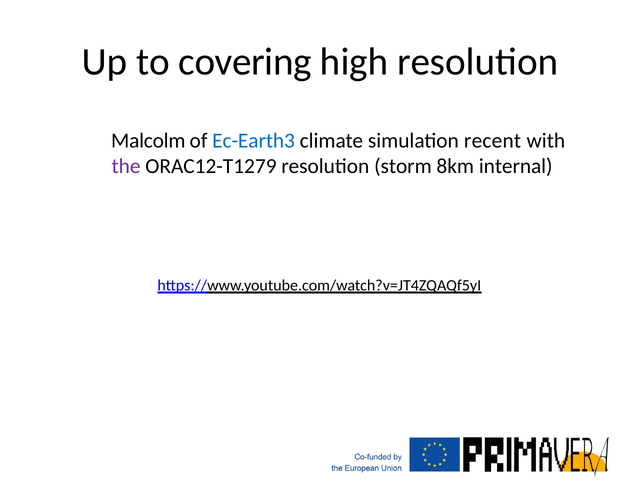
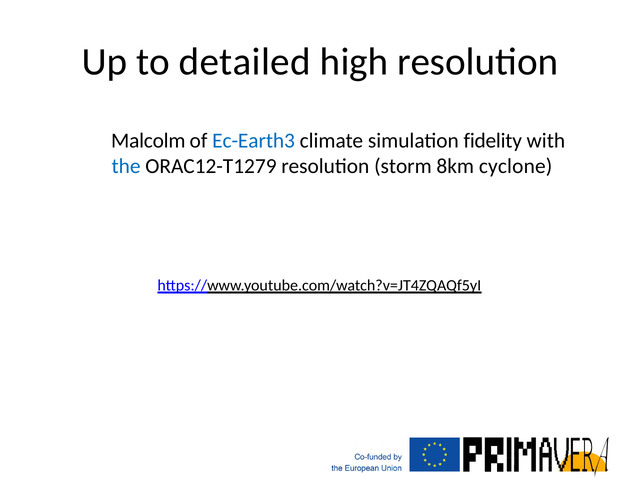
covering: covering -> detailed (245, 62)
recent: recent -> fidelity (493, 141)
the colour: purple -> blue (126, 166)
internal: internal -> cyclone (516, 166)
